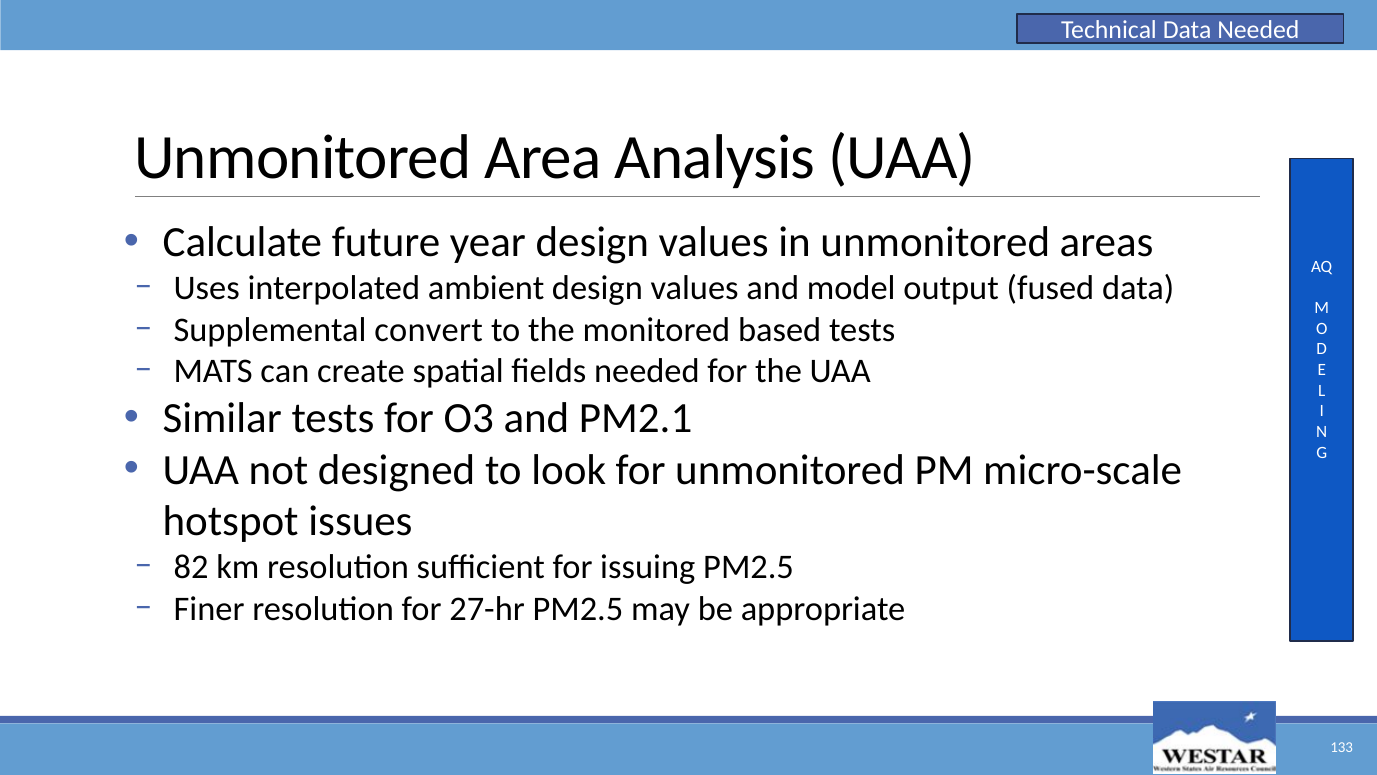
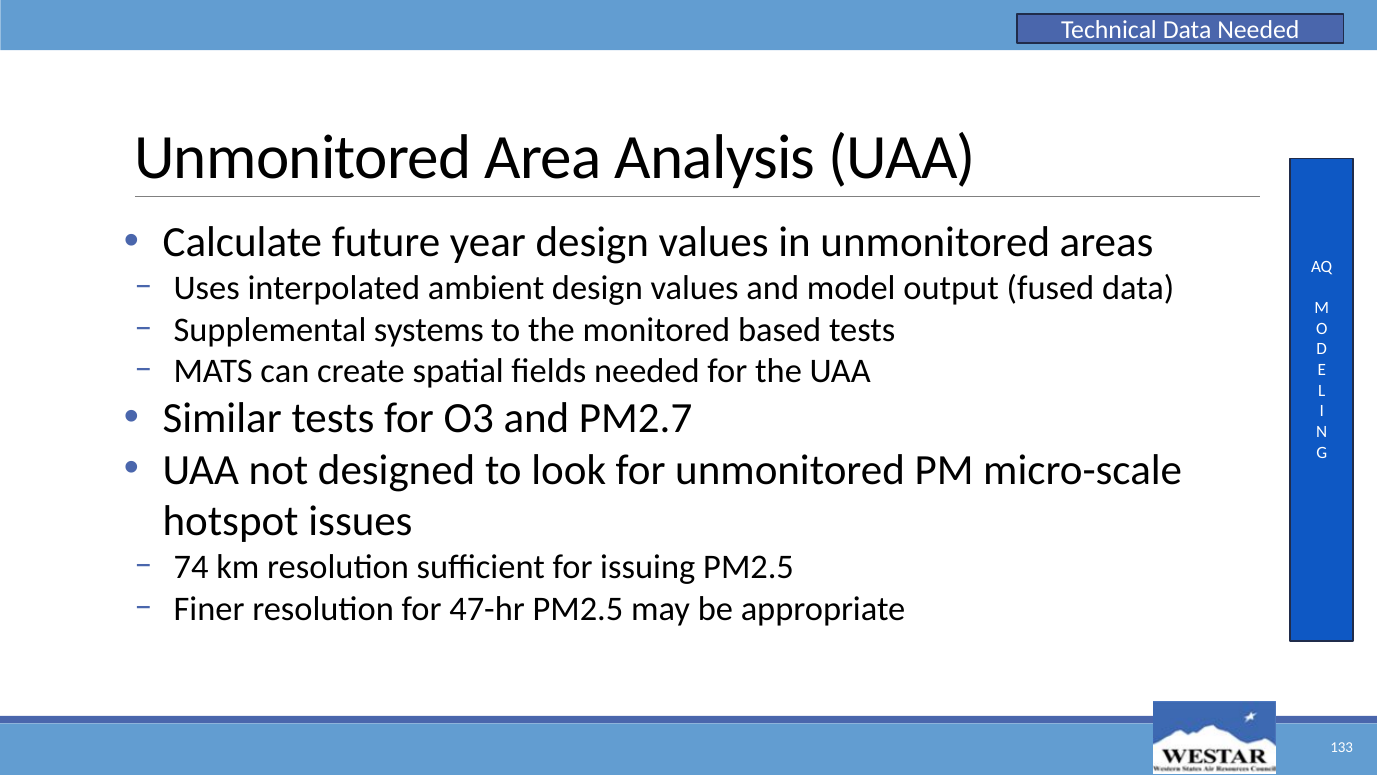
convert: convert -> systems (429, 330)
PM2.1: PM2.1 -> PM2.7 (636, 418)
82: 82 -> 74 (191, 567)
27-hr: 27-hr -> 47-hr (487, 608)
